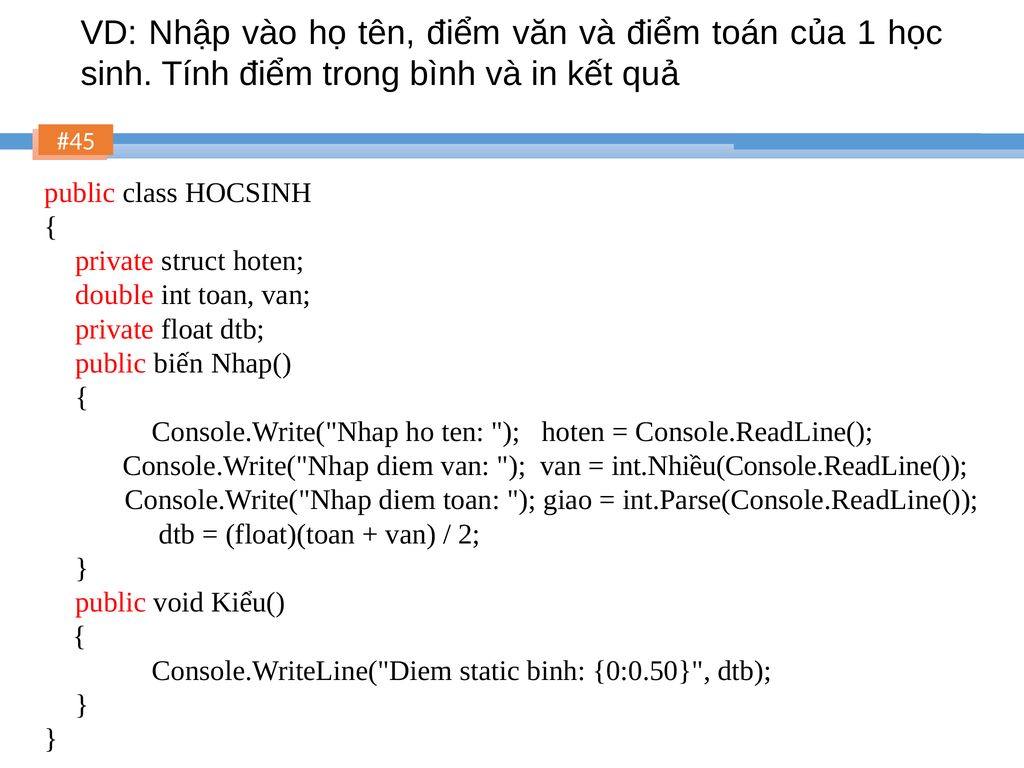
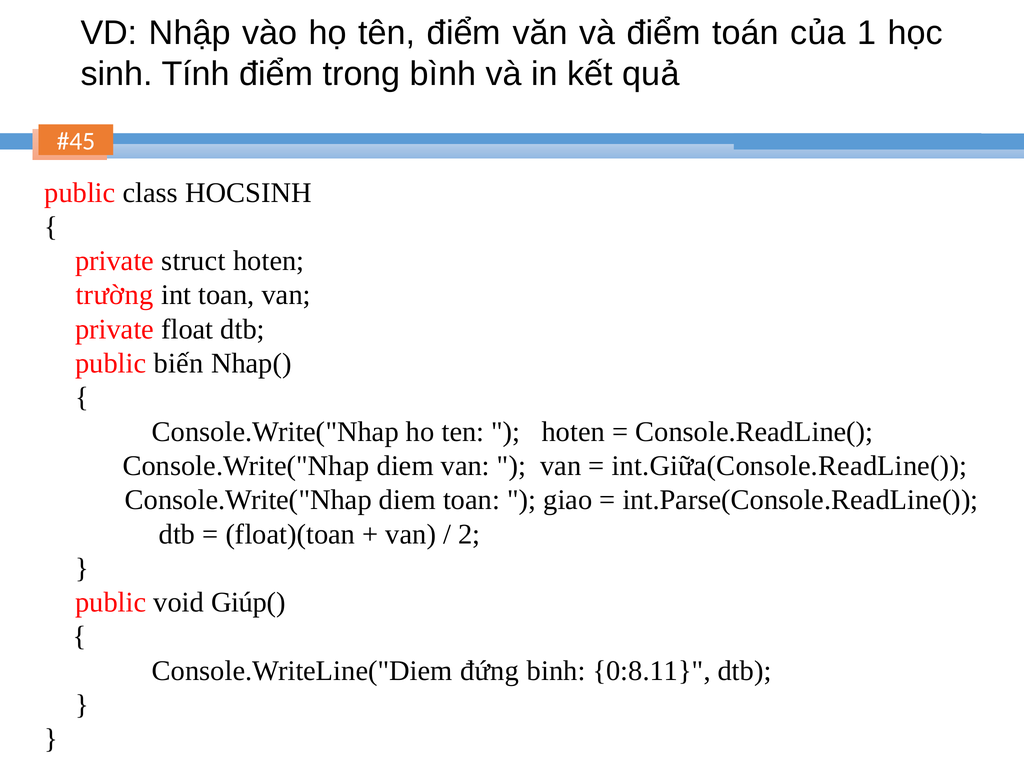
double: double -> trường (114, 295)
int.Nhiều(Console.ReadLine(: int.Nhiều(Console.ReadLine( -> int.Giữa(Console.ReadLine( (789, 466)
Kiểu(: Kiểu( -> Giúp( (248, 602)
static: static -> đứng (490, 671)
0:0.50: 0:0.50 -> 0:8.11 (652, 671)
